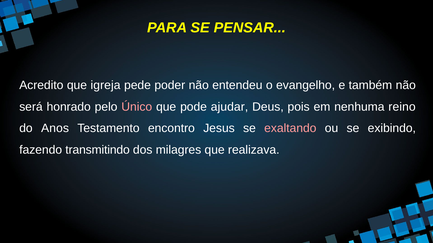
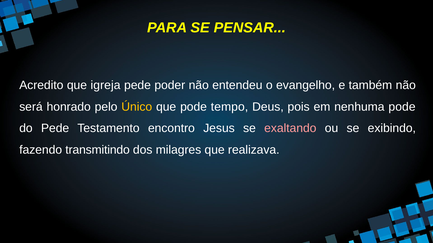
Único colour: pink -> yellow (137, 107)
ajudar: ajudar -> tempo (230, 107)
nenhuma reino: reino -> pode (402, 107)
do Anos: Anos -> Pede (55, 129)
